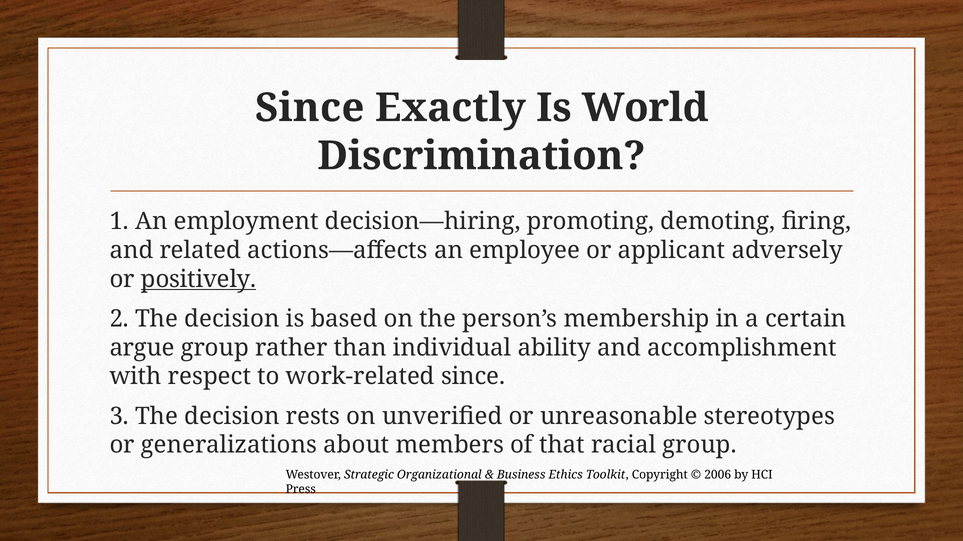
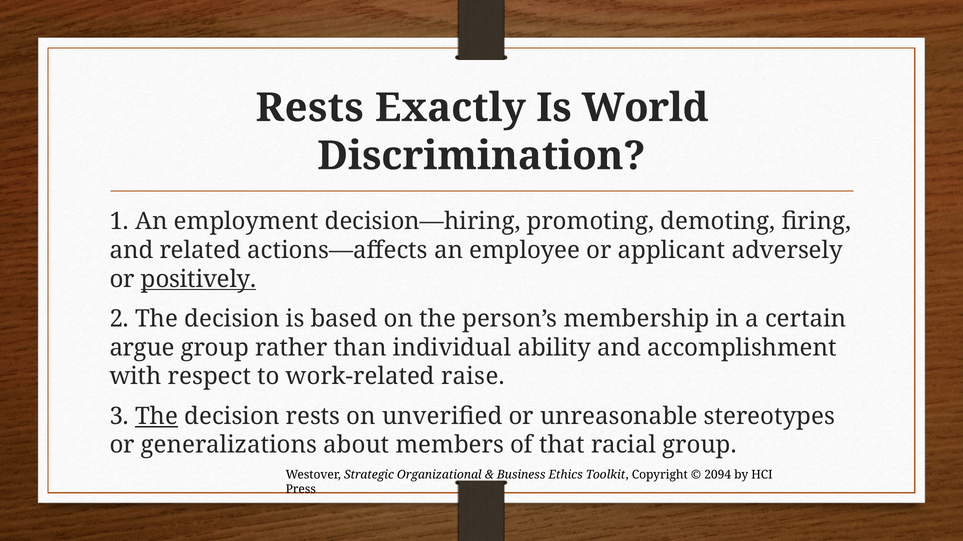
Since: Since -> Rests (310, 108)
work-related since: since -> raise (473, 377)
The underline: none -> present (157, 417)
2006: 2006 -> 2094 (718, 475)
